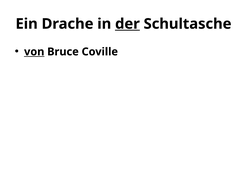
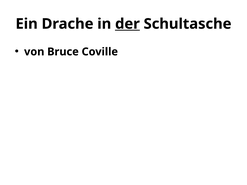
von underline: present -> none (34, 52)
